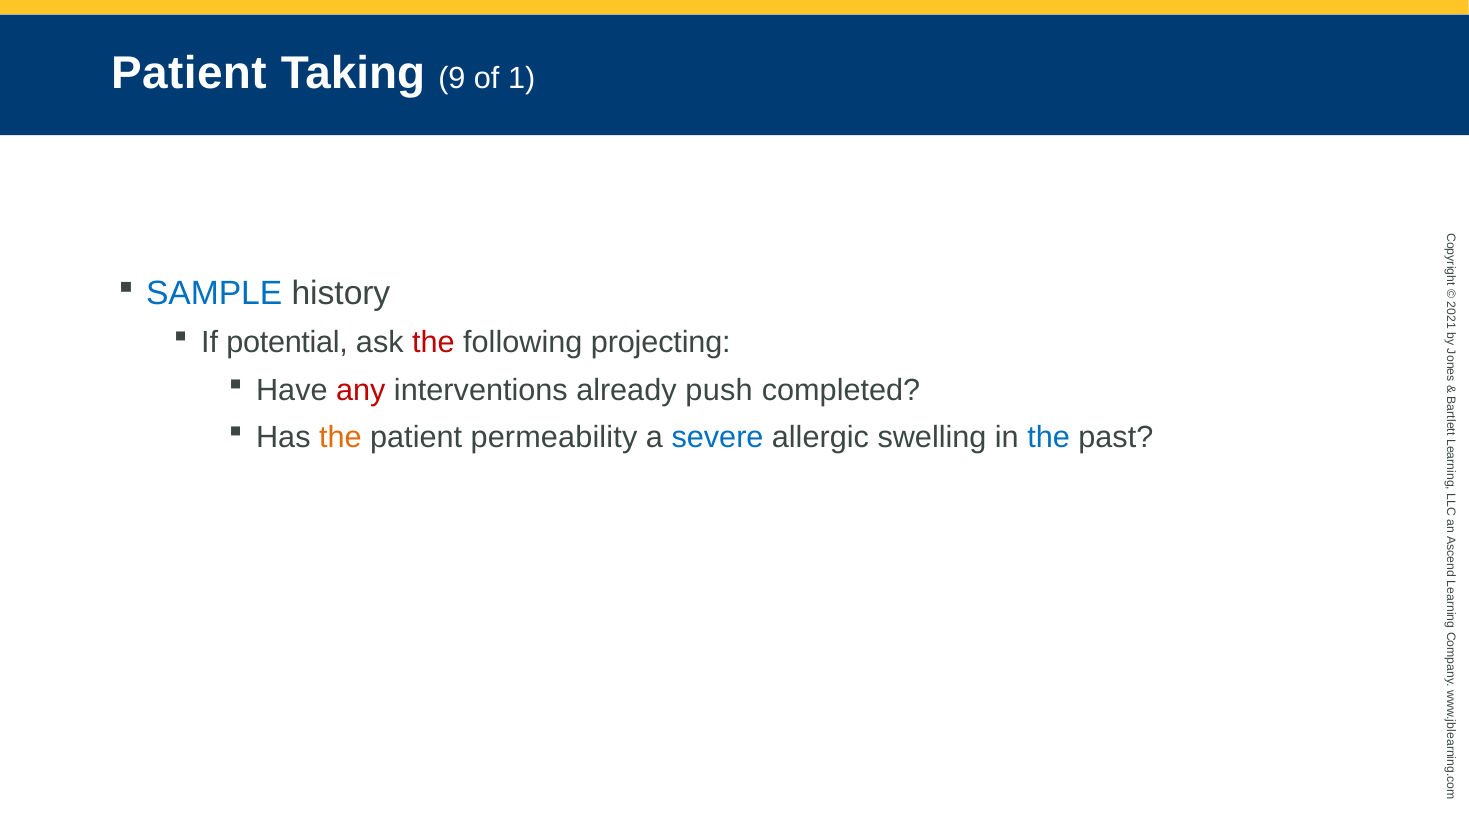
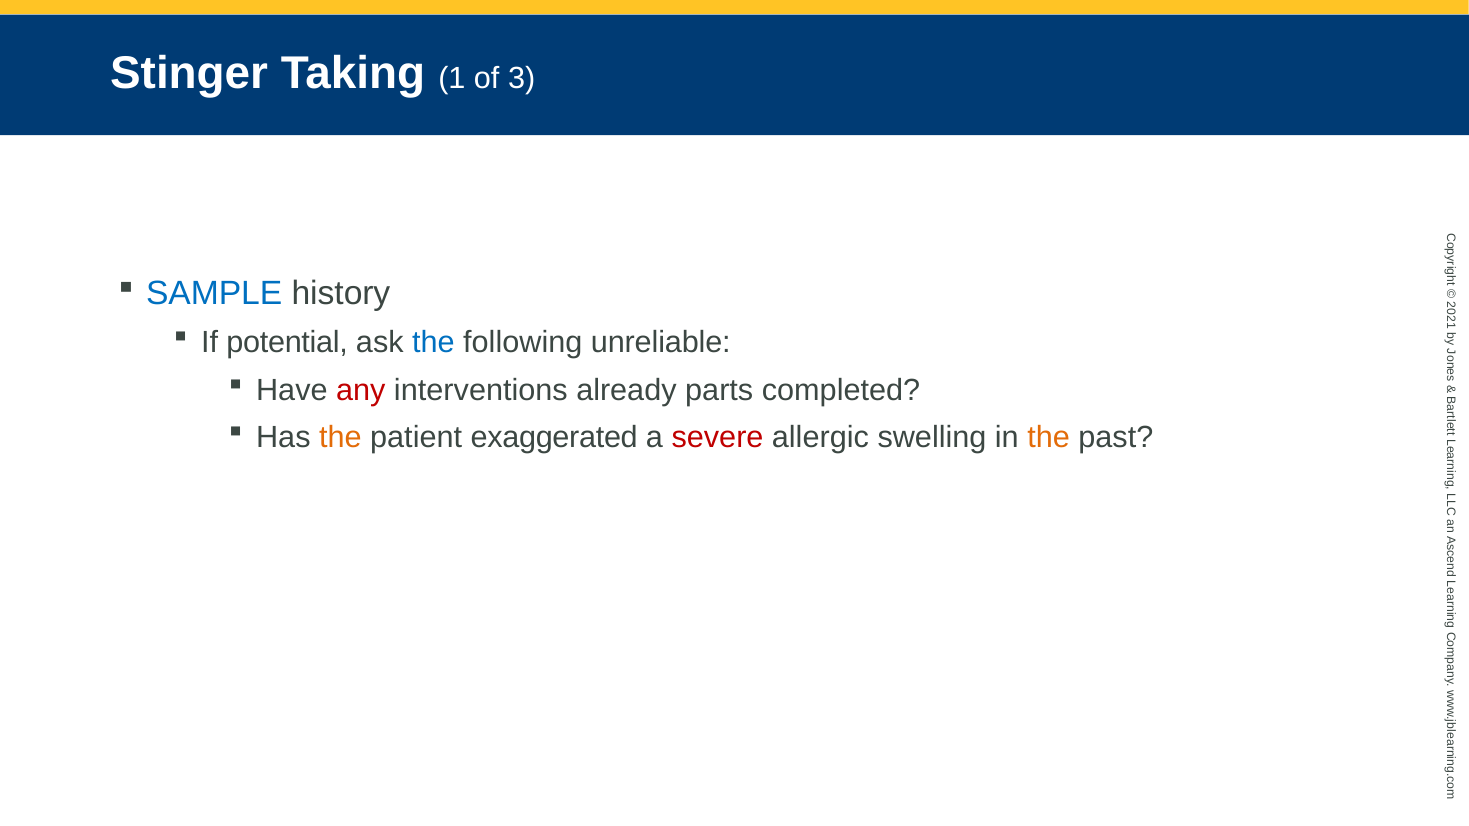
Patient: Patient -> Stinger (189, 74)
Taking 9: 9 -> 1 (452, 79)
of 1: 1 -> 3 (522, 79)
the colour: red -> blue (433, 343)
projecting: projecting -> unreliable (661, 343)
push: push -> parts (719, 390)
permeability: permeability -> exaggerated (554, 438)
severe colour: blue -> red (718, 438)
the colour: blue -> orange (1049, 438)
